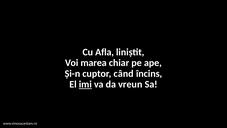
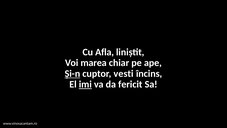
Și-n underline: none -> present (72, 73)
când: când -> vesti (124, 73)
vreun: vreun -> fericit (130, 84)
